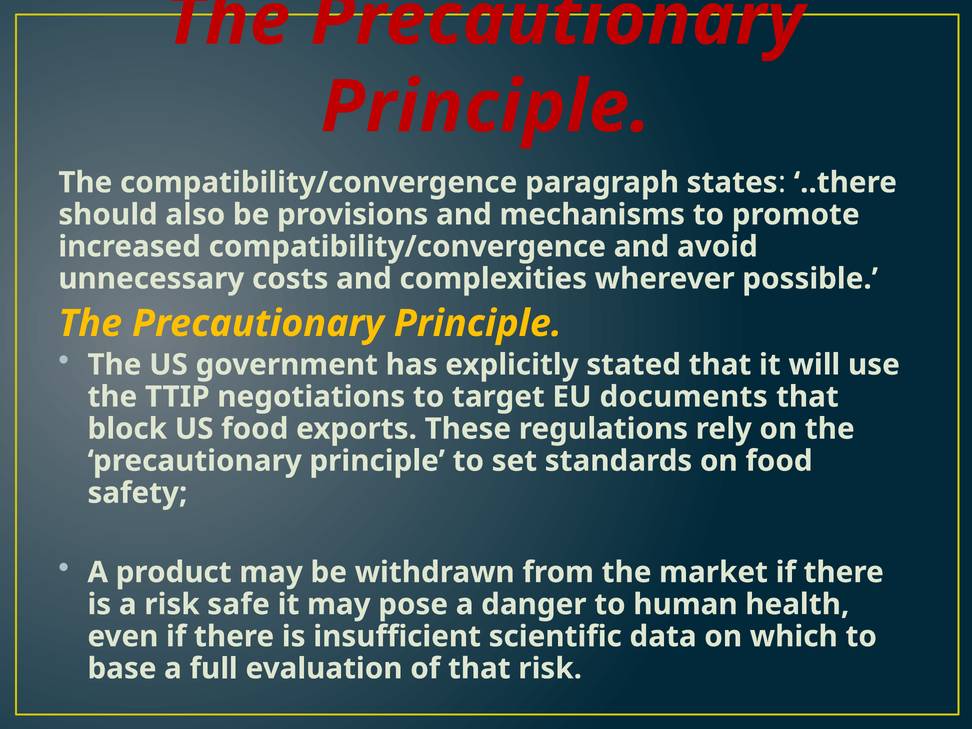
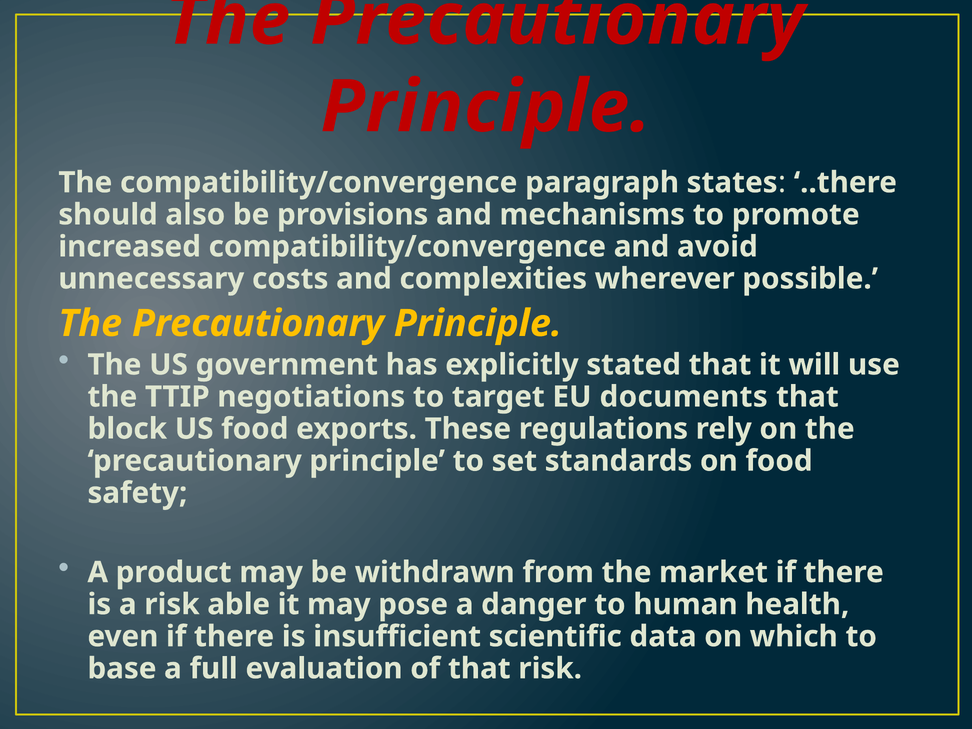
safe: safe -> able (239, 604)
